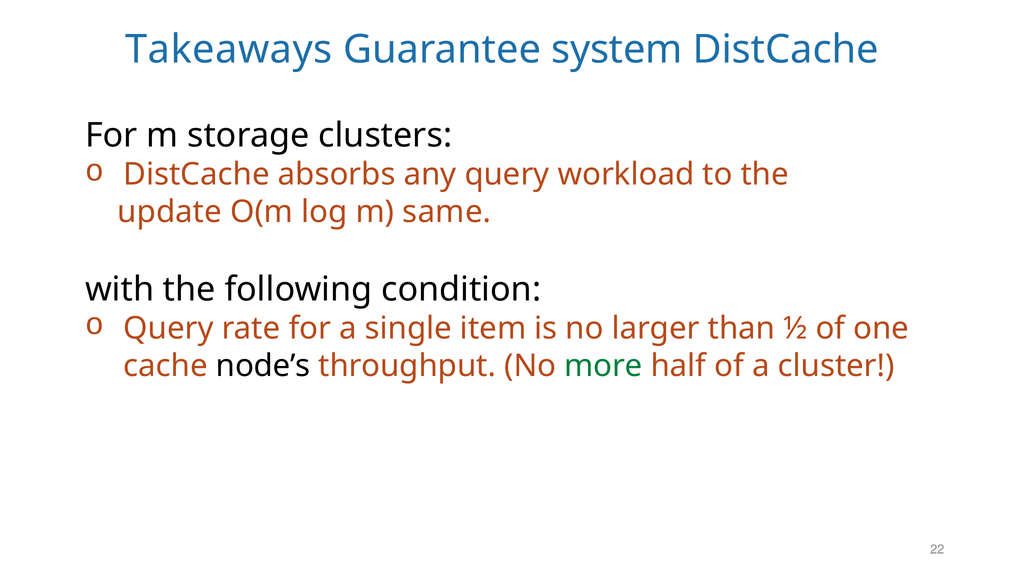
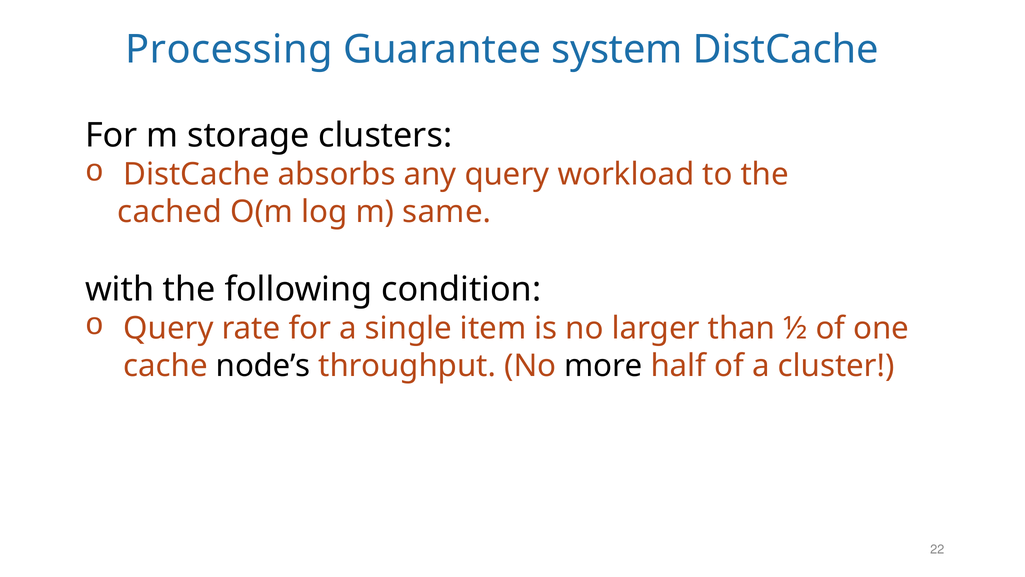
Takeaways: Takeaways -> Processing (229, 50)
update: update -> cached (170, 212)
more colour: green -> black (603, 366)
